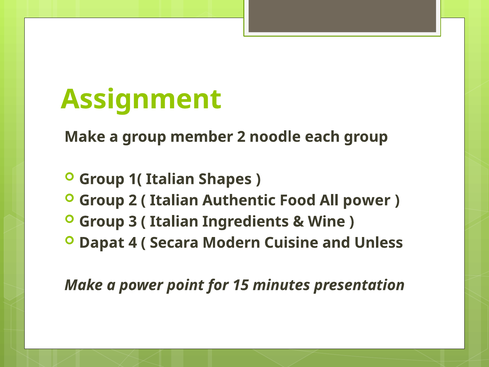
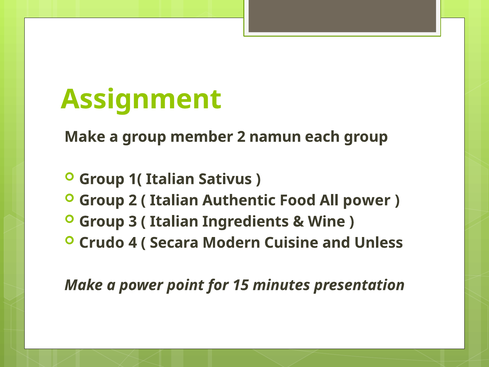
noodle: noodle -> namun (275, 137)
Shapes: Shapes -> Sativus (225, 179)
Dapat: Dapat -> Crudo (102, 243)
